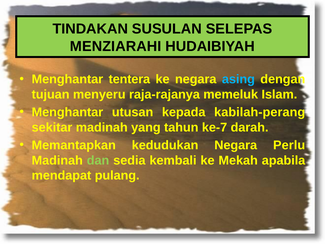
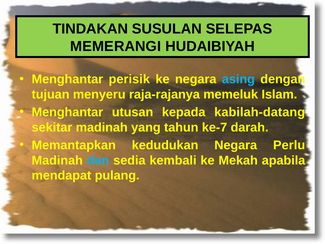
MENZIARAHI: MENZIARAHI -> MEMERANGI (116, 46)
tentera: tentera -> perisik (129, 79)
kabilah-perang: kabilah-perang -> kabilah-datang (260, 112)
dan colour: light green -> light blue (98, 160)
